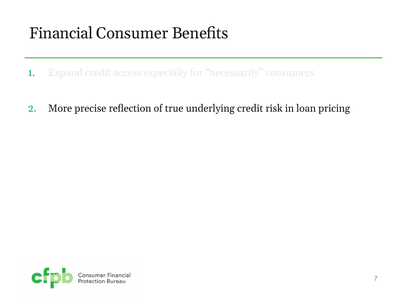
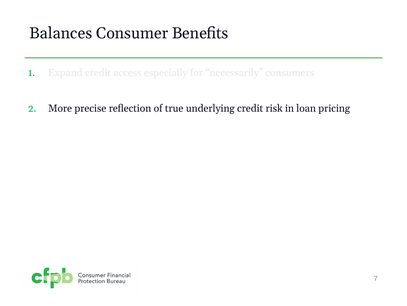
Financial: Financial -> Balances (61, 33)
